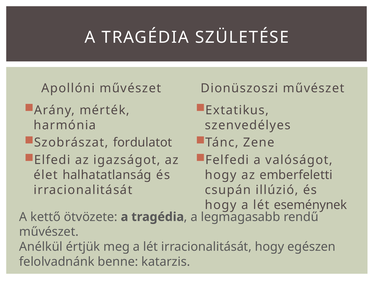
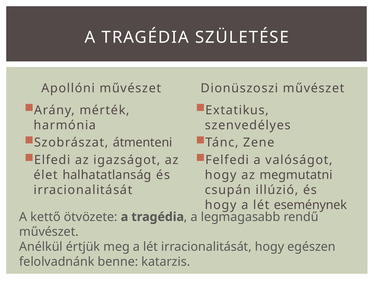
fordulatot: fordulatot -> átmenteni (143, 142)
emberfeletti: emberfeletti -> megmutatni (296, 175)
